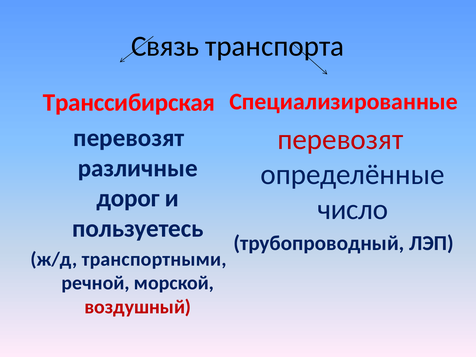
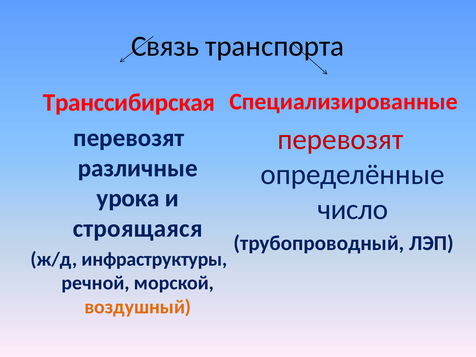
дорог: дорог -> урока (128, 198)
пользуетесь: пользуетесь -> строящаяся (138, 228)
транспортными: транспортными -> инфраструктуры (154, 259)
воздушный colour: red -> orange (138, 307)
